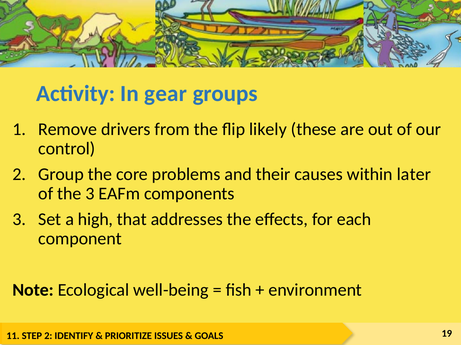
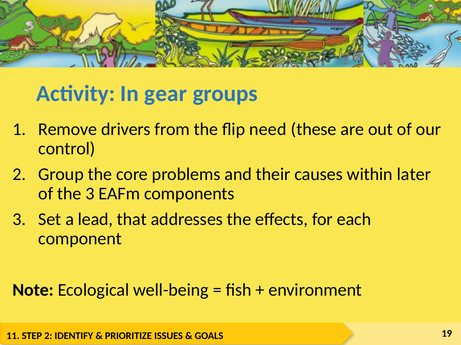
likely: likely -> need (268, 129)
high: high -> lead (95, 220)
